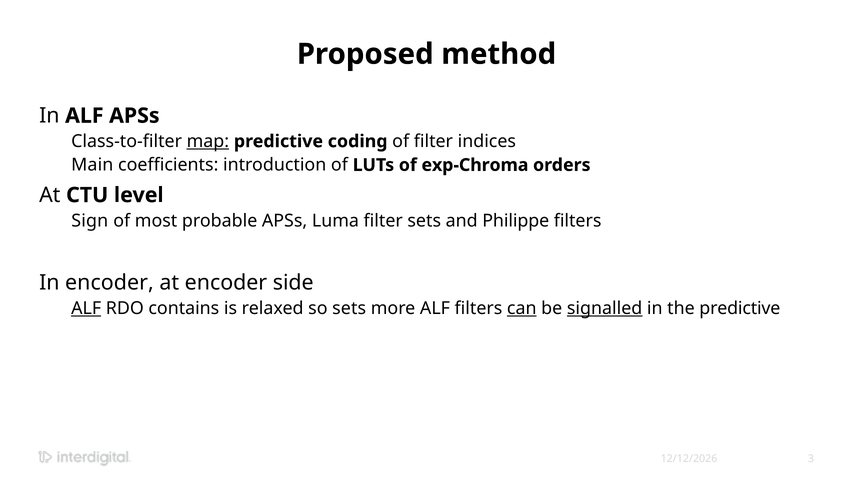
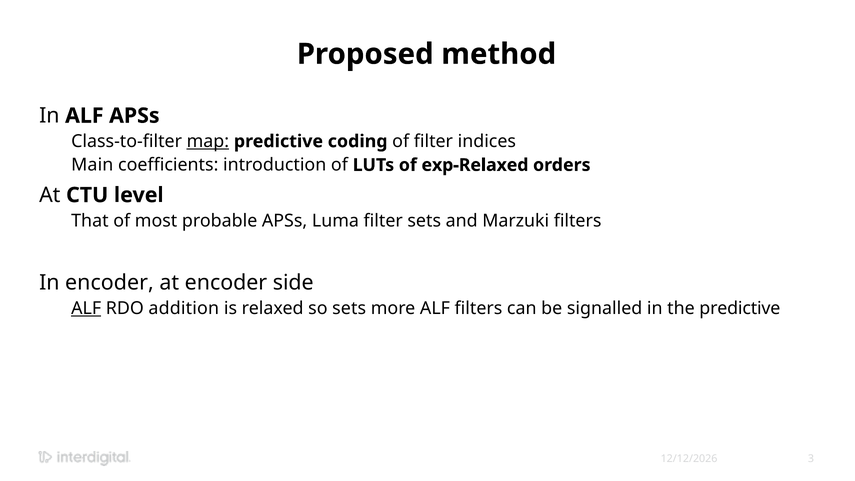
exp-Chroma: exp-Chroma -> exp-Relaxed (475, 165)
Sign: Sign -> That (90, 221)
Philippe: Philippe -> Marzuki (516, 221)
contains: contains -> addition (184, 308)
can underline: present -> none (522, 308)
signalled underline: present -> none (605, 308)
